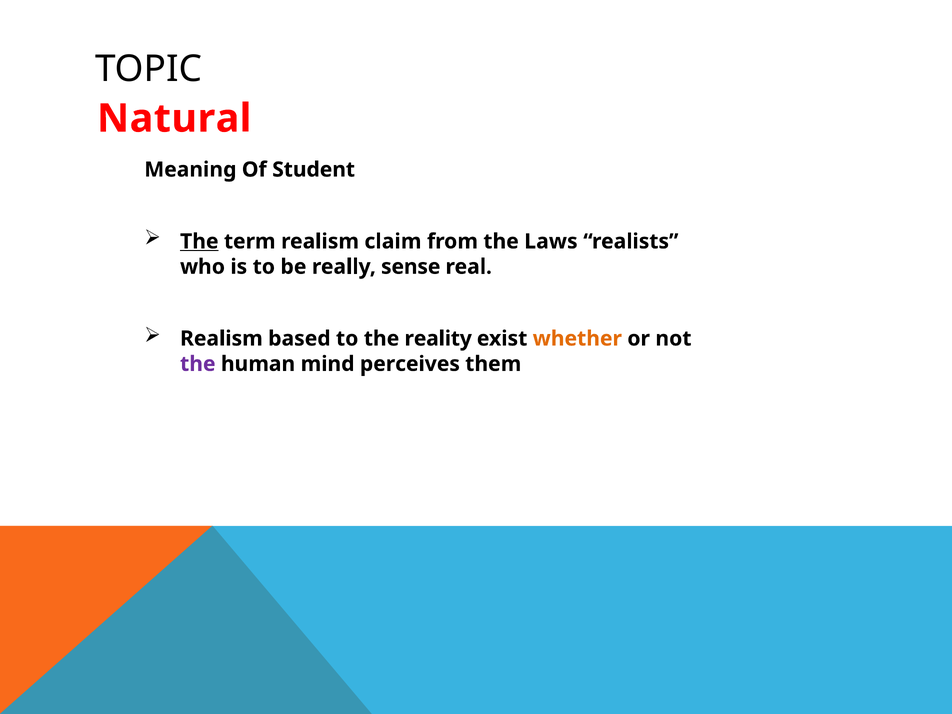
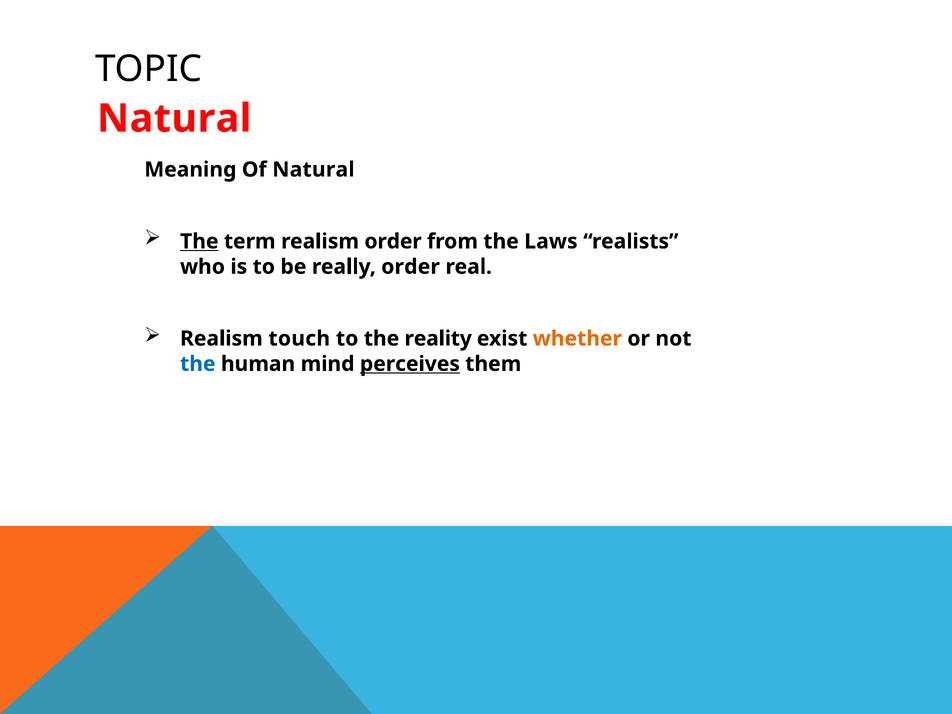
Of Student: Student -> Natural (313, 170)
realism claim: claim -> order (393, 241)
really sense: sense -> order (411, 267)
based: based -> touch (299, 339)
the colour: purple -> blue (198, 364)
perceives underline: none -> present (410, 364)
